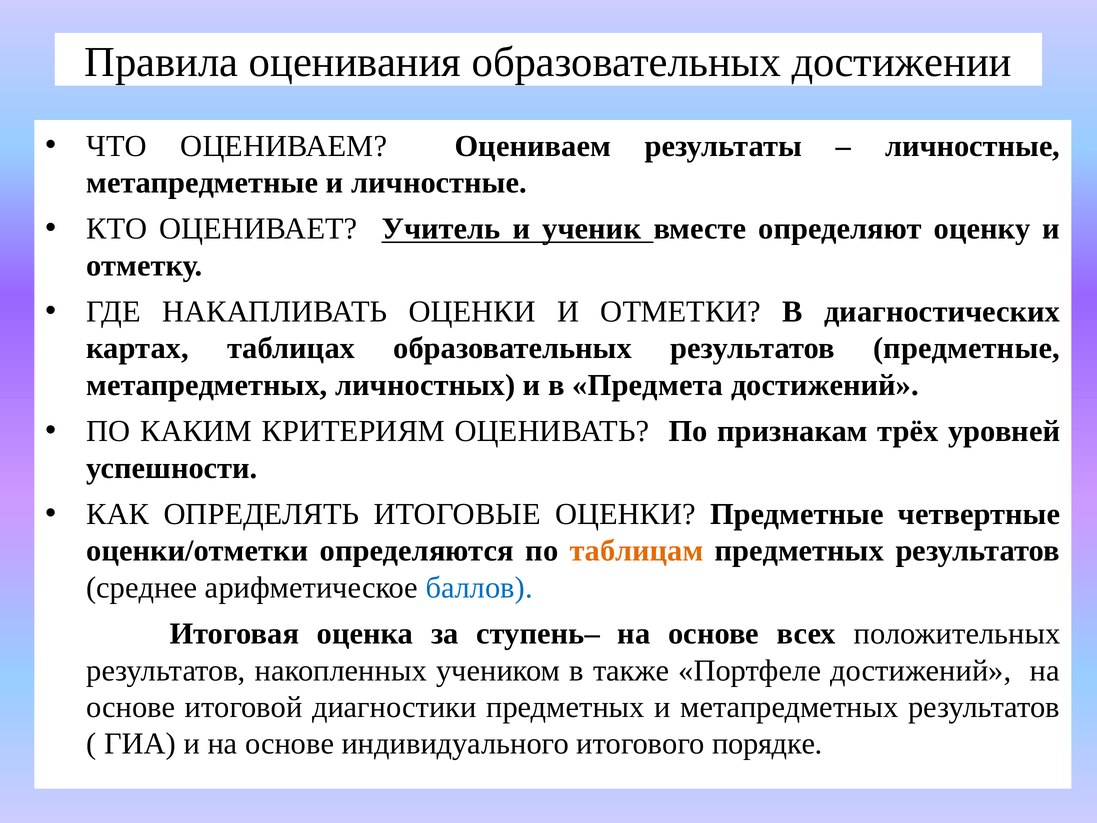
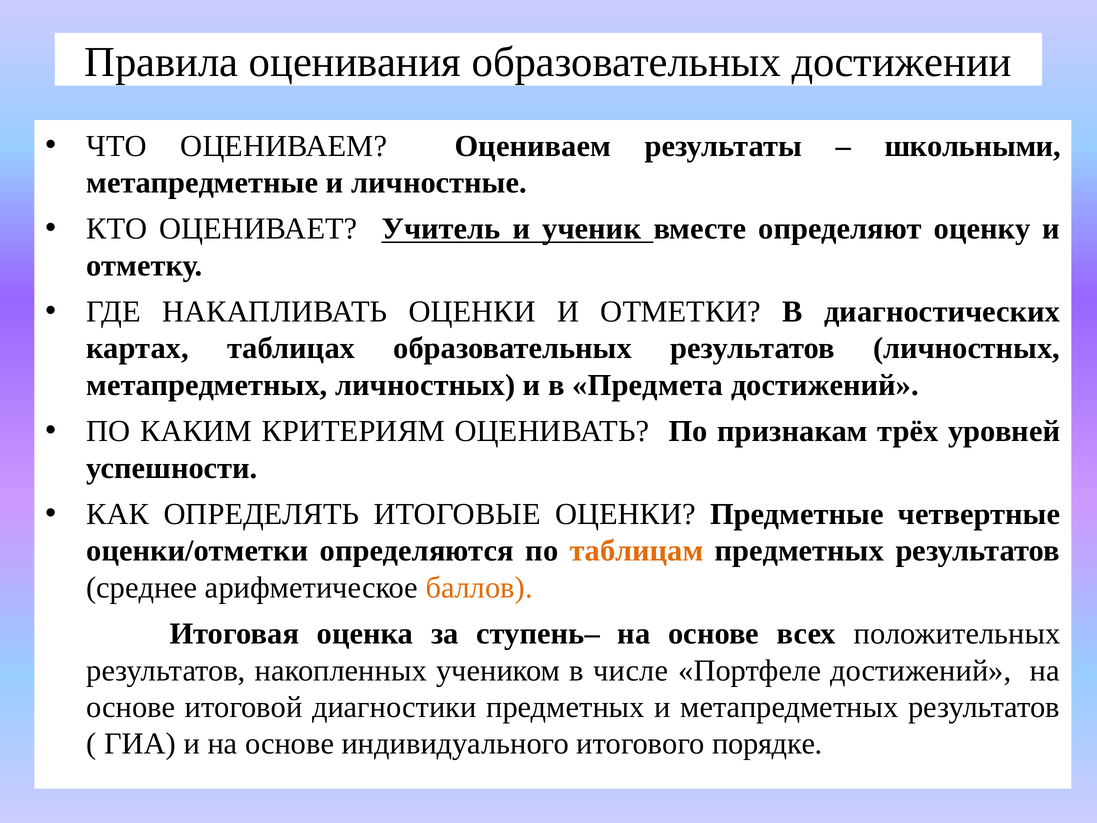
личностные: личностные -> школьными (973, 146)
результатов предметные: предметные -> личностных (967, 348)
баллов colour: blue -> orange (479, 587)
также: также -> числе (631, 670)
